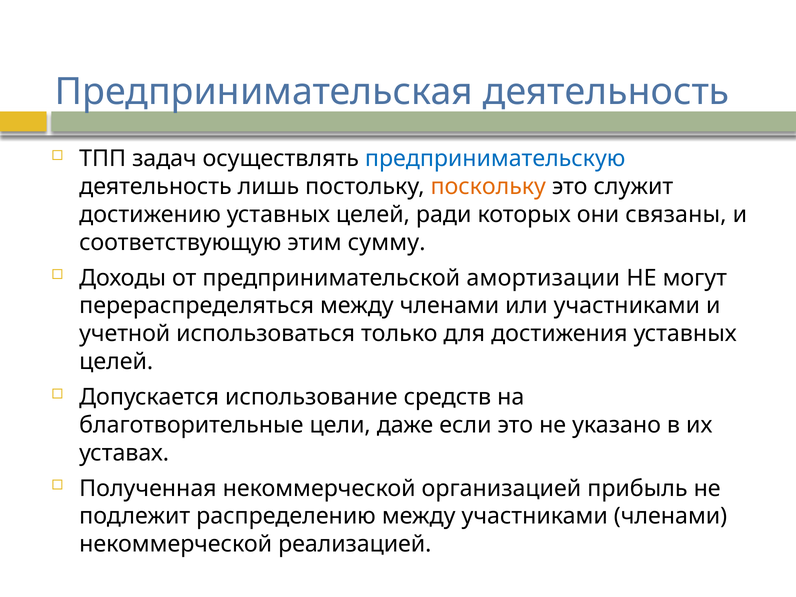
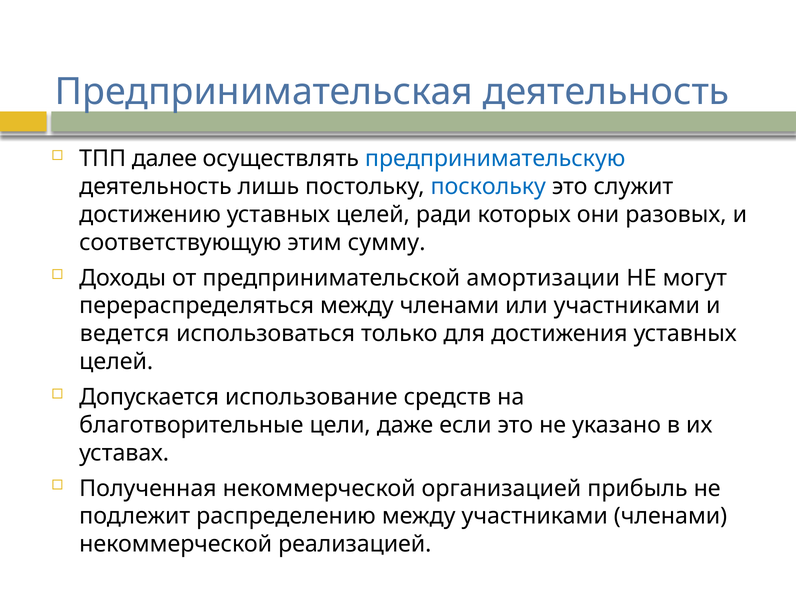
задач: задач -> далее (164, 159)
поскольку colour: orange -> blue (488, 187)
связаны: связаны -> разовых (676, 214)
учетной: учетной -> ведется (125, 334)
